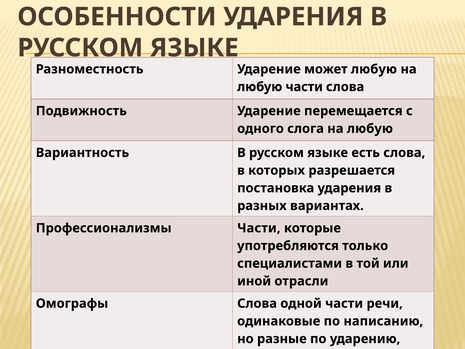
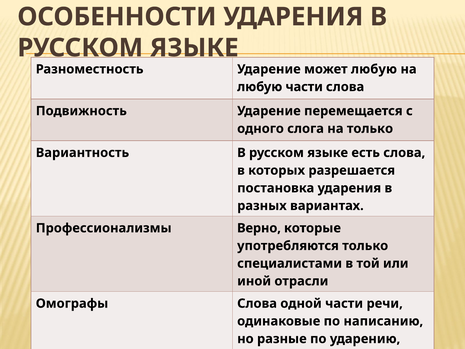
слога на любую: любую -> только (370, 129)
Профессионализмы Части: Части -> Верно (259, 228)
